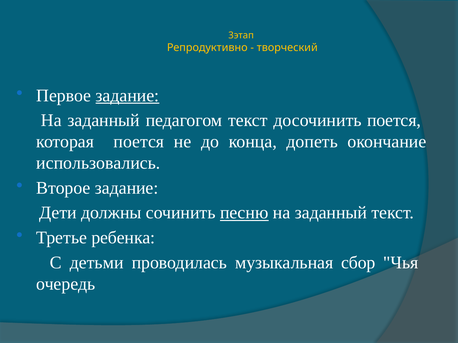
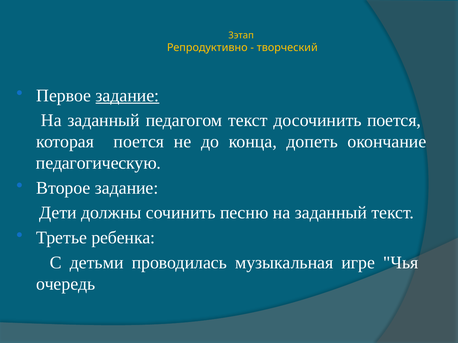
использовались: использовались -> педагогическую (98, 163)
песню underline: present -> none (244, 213)
сбор: сбор -> игре (358, 263)
